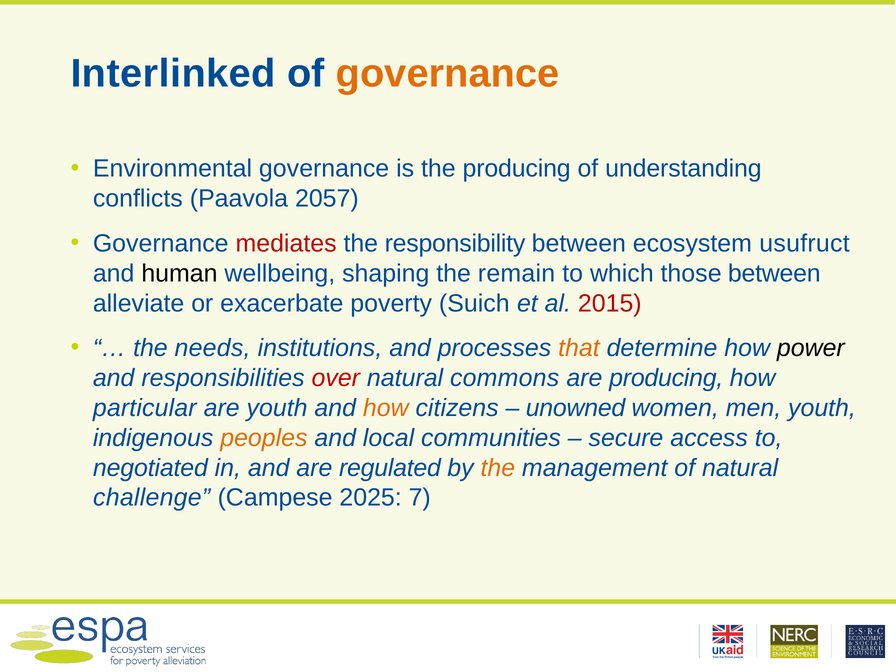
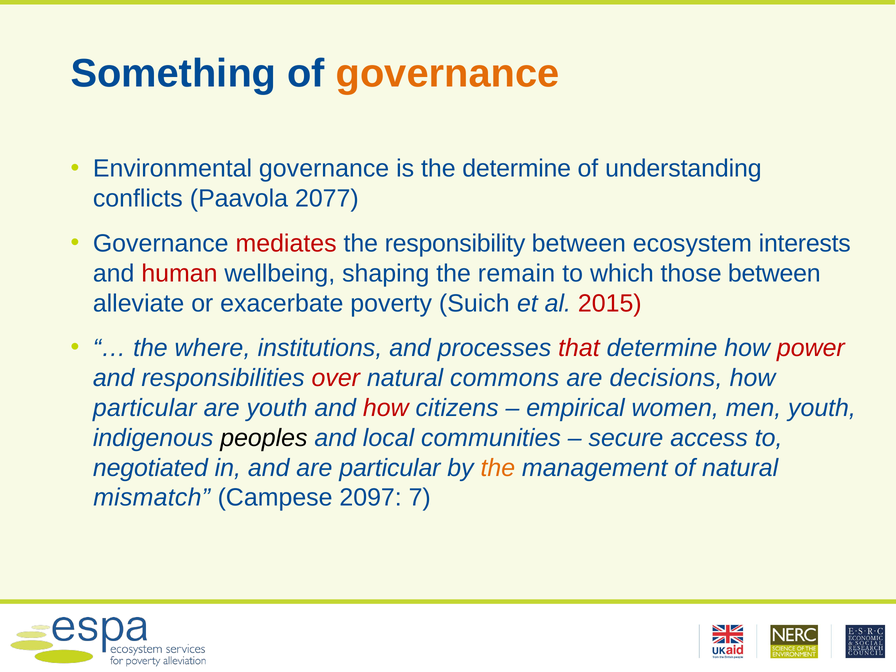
Interlinked: Interlinked -> Something (173, 74)
the producing: producing -> determine (517, 169)
2057: 2057 -> 2077 (327, 199)
usufruct: usufruct -> interests (805, 243)
human colour: black -> red (179, 273)
needs: needs -> where (213, 348)
that colour: orange -> red (579, 348)
power colour: black -> red (811, 348)
are producing: producing -> decisions (666, 378)
how colour: orange -> red (386, 408)
unowned: unowned -> empirical (576, 408)
peoples colour: orange -> black (264, 438)
are regulated: regulated -> particular (390, 468)
challenge: challenge -> mismatch (152, 498)
2025: 2025 -> 2097 (371, 498)
